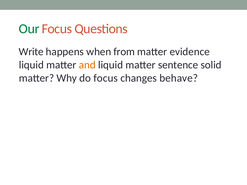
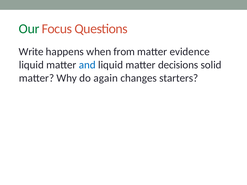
and colour: orange -> blue (87, 65)
sentence: sentence -> decisions (178, 65)
do focus: focus -> again (106, 78)
behave: behave -> starters (179, 78)
